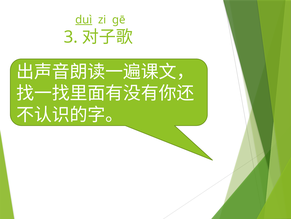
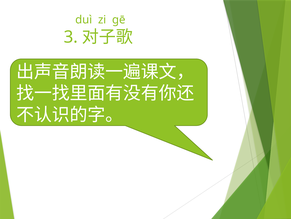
duì underline: present -> none (84, 20)
